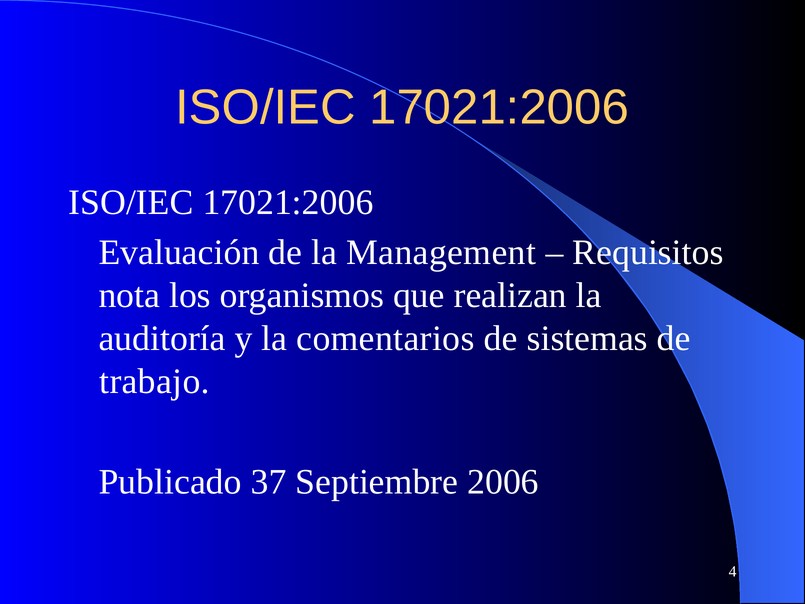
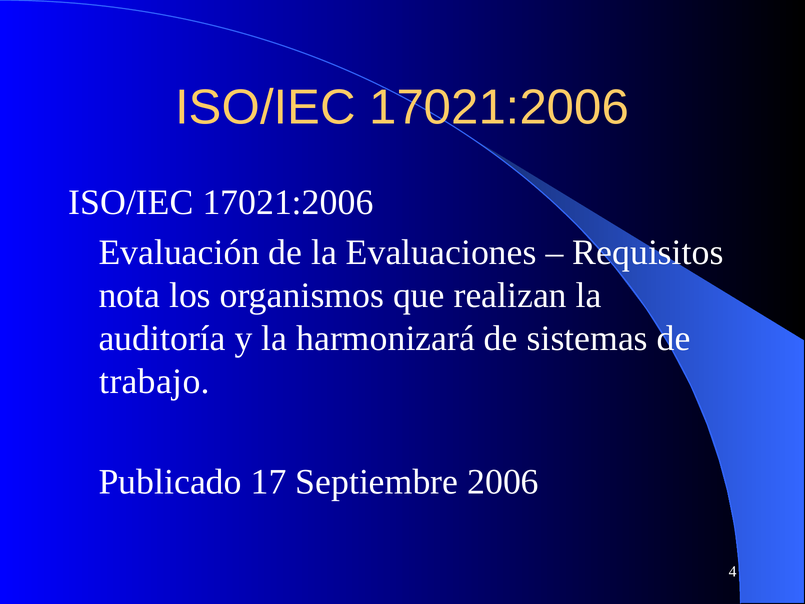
Management: Management -> Evaluaciones (441, 253)
comentarios: comentarios -> harmonizará (386, 338)
37: 37 -> 17 (269, 482)
